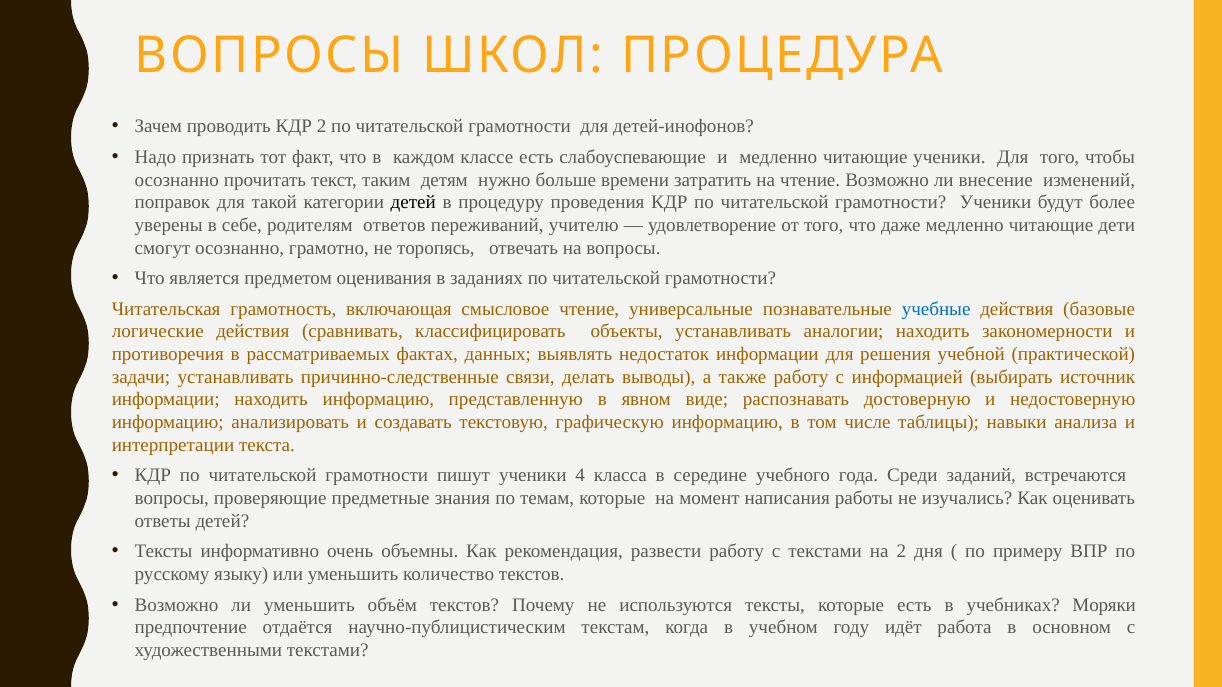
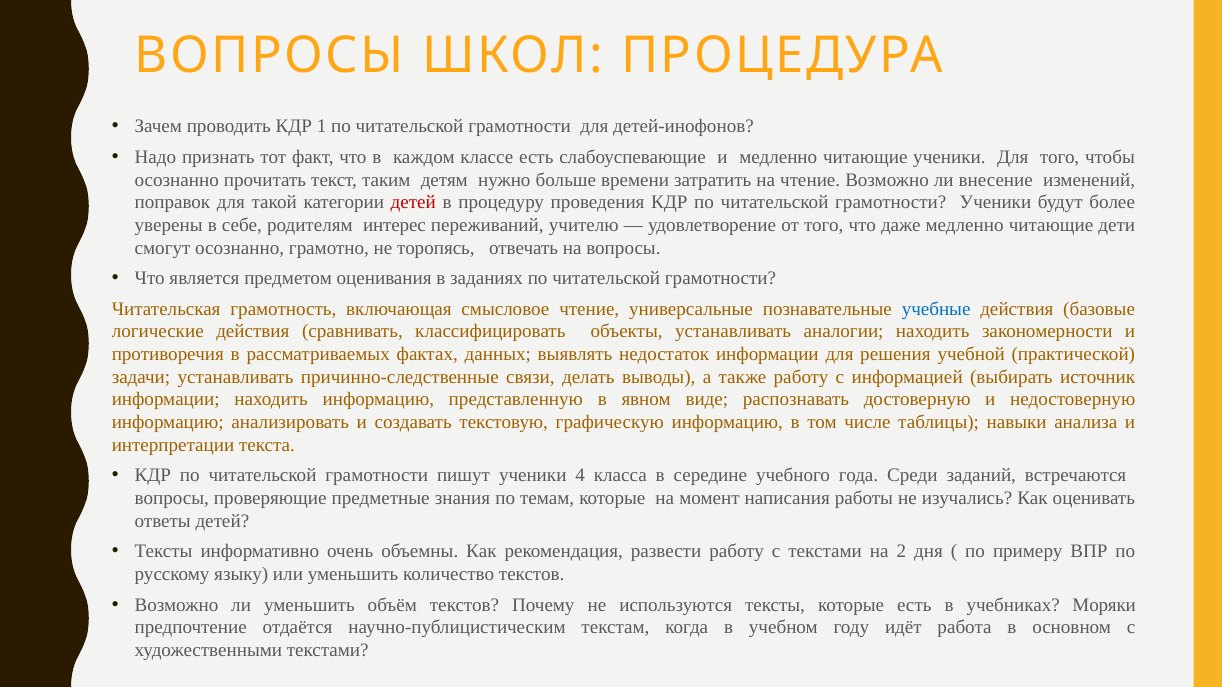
КДР 2: 2 -> 1 (322, 127)
детей colour: black -> red (413, 203)
ответов: ответов -> интерес (394, 225)
